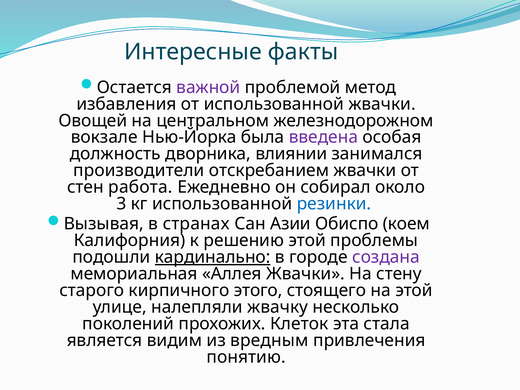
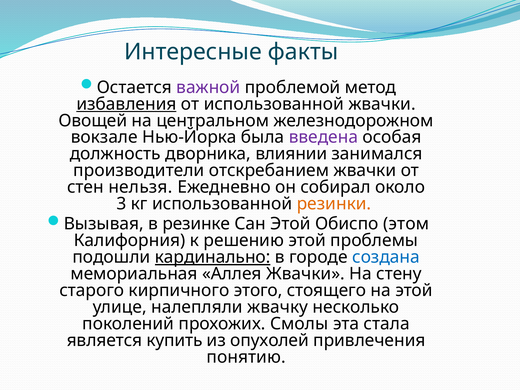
избавления underline: none -> present (126, 104)
работа: работа -> нельзя (140, 187)
резинки colour: blue -> orange (334, 204)
странах: странах -> резинке (196, 224)
Сан Азии: Азии -> Этой (290, 224)
коем: коем -> этом (406, 224)
создана colour: purple -> blue (386, 257)
Клеток: Клеток -> Смолы (299, 324)
видим: видим -> купить (175, 340)
вредным: вредным -> опухолей (270, 340)
